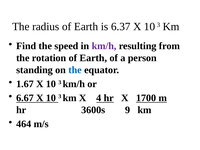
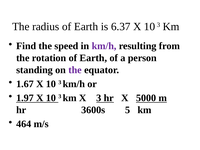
the colour: blue -> purple (75, 70)
6.67: 6.67 -> 1.97 (25, 98)
X 4: 4 -> 3 (99, 98)
1700: 1700 -> 5000 (146, 98)
9: 9 -> 5 (128, 110)
